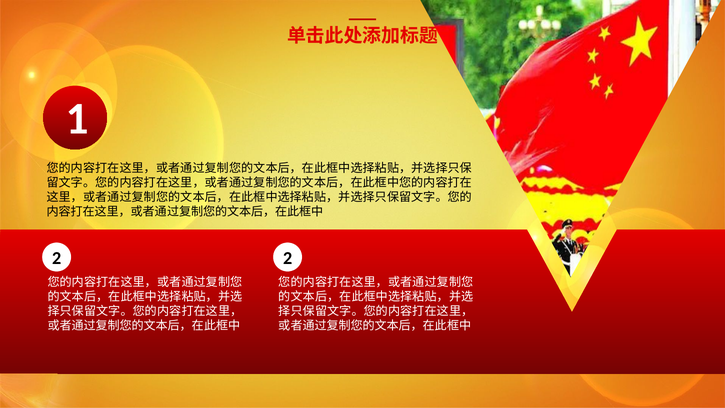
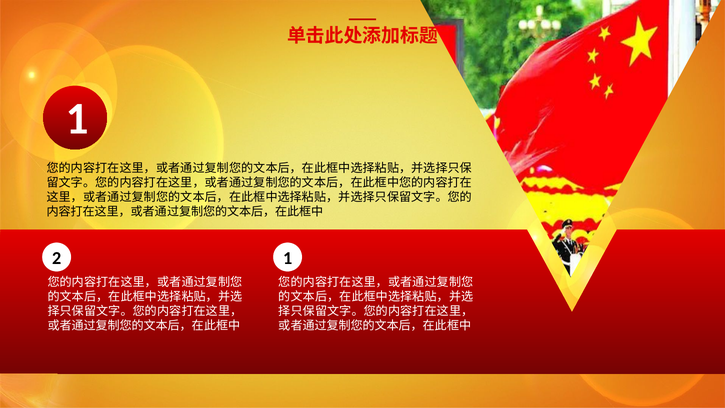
2 2: 2 -> 1 (288, 258)
